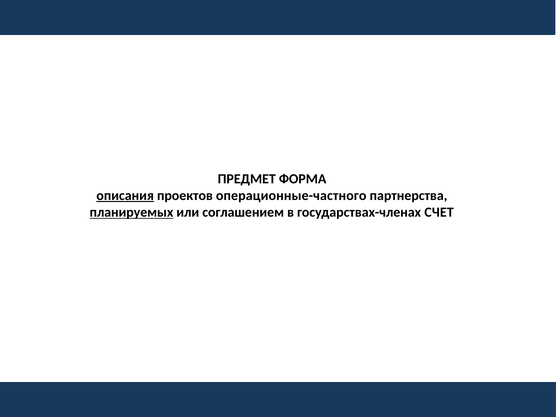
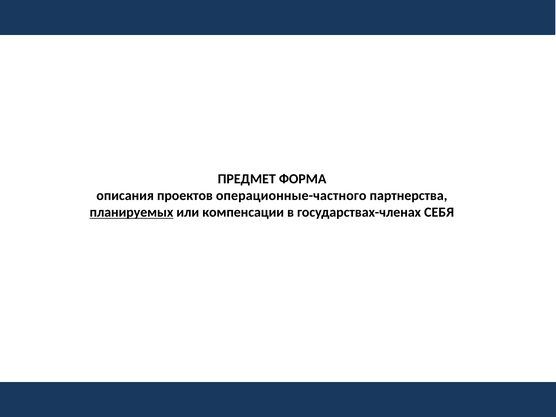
описания underline: present -> none (125, 196)
соглашением: соглашением -> компенсации (243, 212)
СЧЕТ: СЧЕТ -> СЕБЯ (439, 212)
